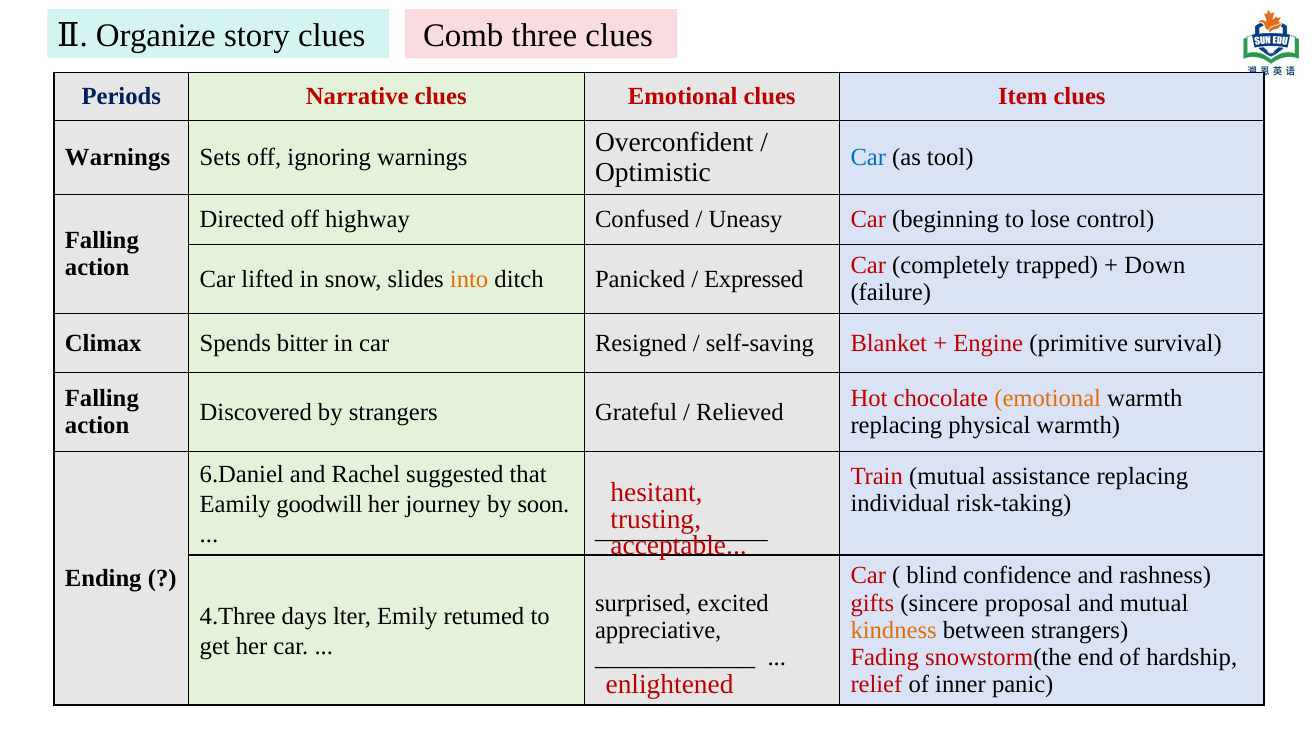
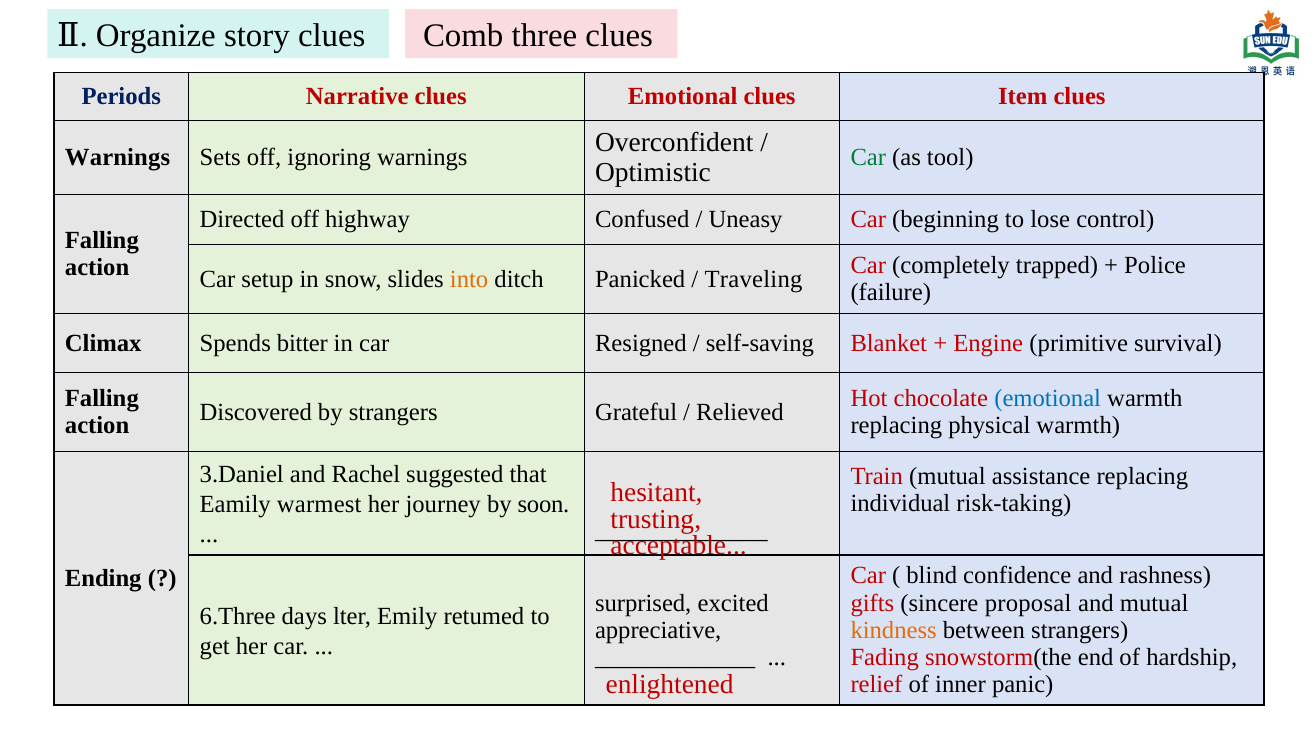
Car colour: blue -> green (868, 158)
Down: Down -> Police (1155, 265)
lifted: lifted -> setup (267, 279)
Expressed: Expressed -> Traveling (754, 279)
emotional colour: orange -> blue (1048, 399)
6.Daniel: 6.Daniel -> 3.Daniel (242, 475)
goodwill: goodwill -> warmest (319, 505)
4.Three: 4.Three -> 6.Three (238, 617)
